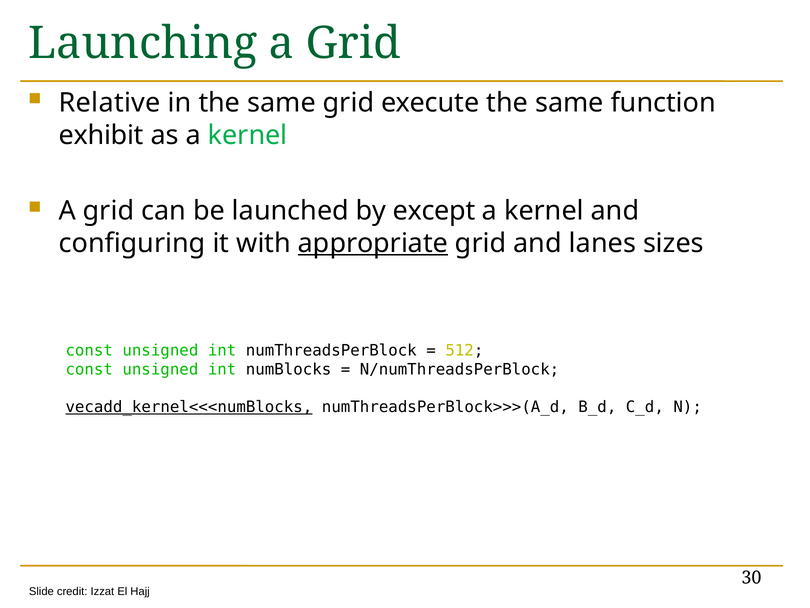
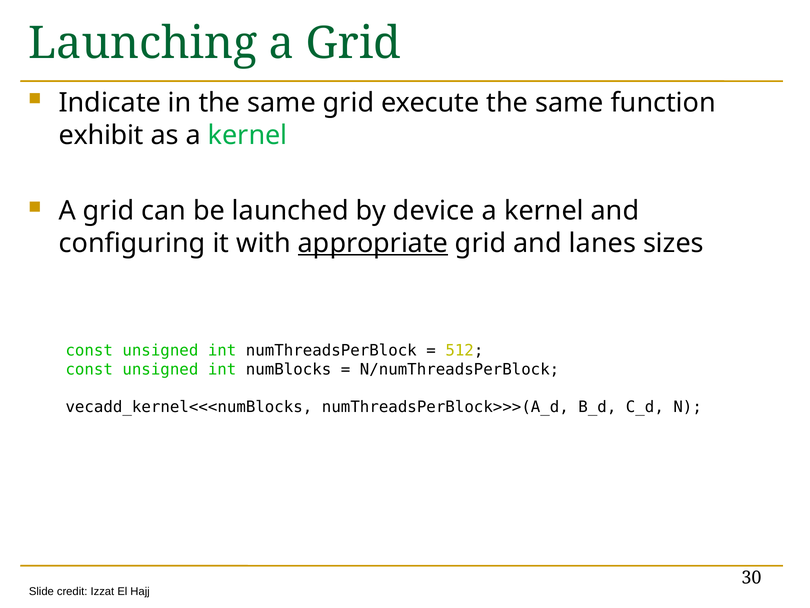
Relative: Relative -> Indicate (110, 103)
except: except -> device (434, 211)
vecadd_kernel<<<numBlocks underline: present -> none (189, 407)
